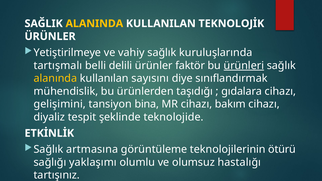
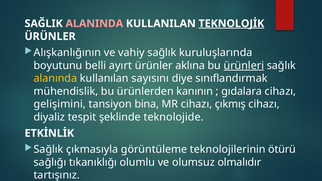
ALANINDA colour: yellow -> pink (94, 24)
TEKNOLOJİK underline: none -> present (231, 24)
Yetiştirilmeye: Yetiştirilmeye -> Alışkanlığının (67, 53)
tartışmalı: tartışmalı -> boyutunu (58, 66)
delili: delili -> ayırt (120, 66)
faktör: faktör -> aklına (190, 66)
taşıdığı: taşıdığı -> kanının (195, 91)
bakım: bakım -> çıkmış (230, 104)
artmasına: artmasına -> çıkmasıyla (92, 150)
yaklaşımı: yaklaşımı -> tıkanıklığı (93, 162)
hastalığı: hastalığı -> olmalıdır (239, 162)
